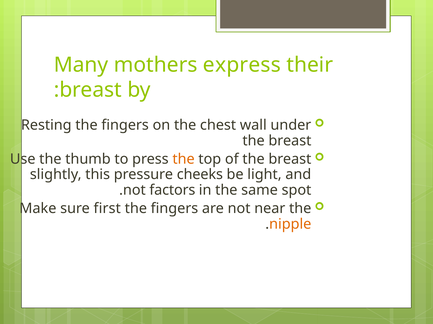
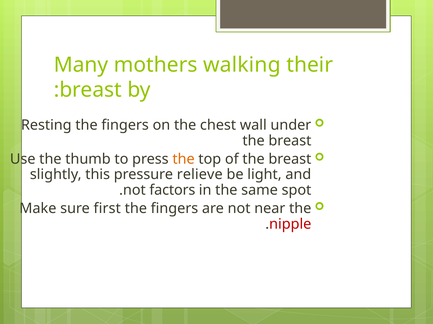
express: express -> walking (242, 65)
cheeks: cheeks -> relieve (200, 175)
nipple colour: orange -> red (290, 225)
